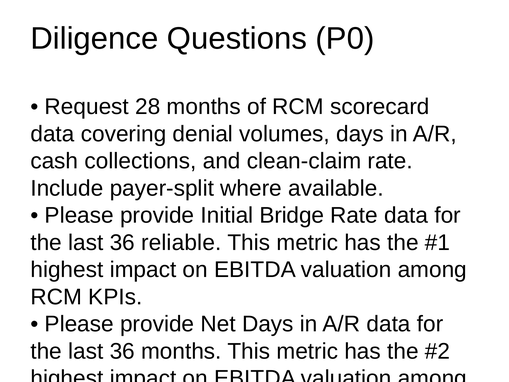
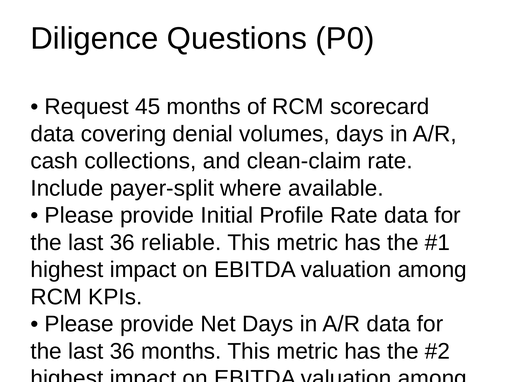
28: 28 -> 45 (148, 107)
Bridge: Bridge -> Profile (292, 215)
